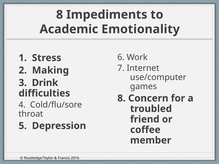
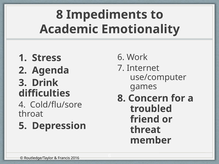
Making: Making -> Agenda (51, 70)
coffee: coffee -> threat (145, 130)
